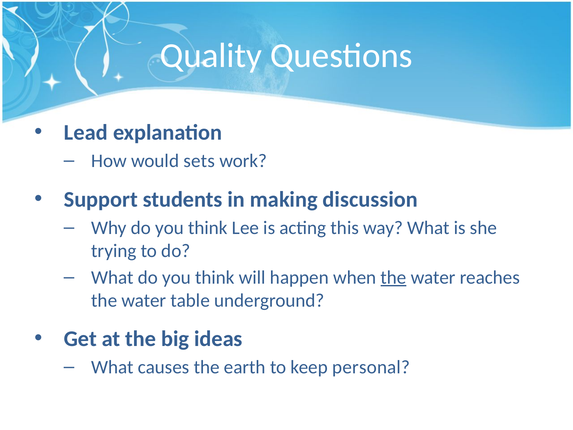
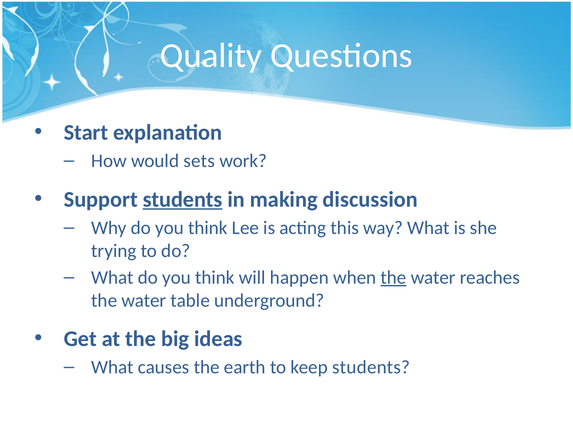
Lead: Lead -> Start (86, 132)
students underline: none -> present (183, 199)
keep personal: personal -> students (371, 367)
